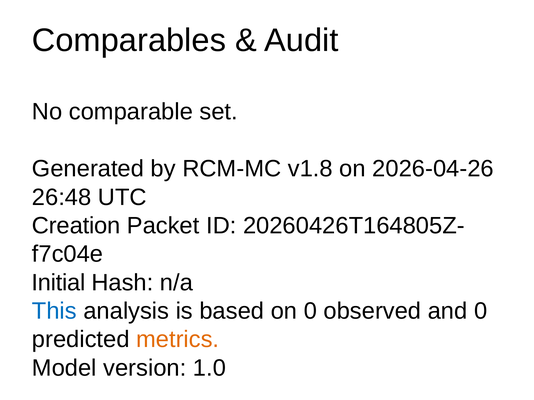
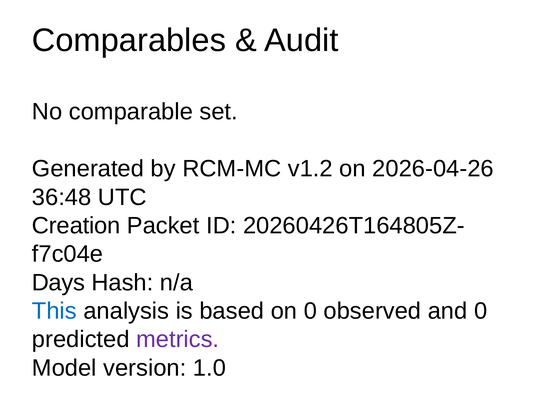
v1.8: v1.8 -> v1.2 (310, 169)
26:48: 26:48 -> 36:48 (62, 197)
Initial: Initial -> Days (58, 283)
metrics colour: orange -> purple (178, 340)
